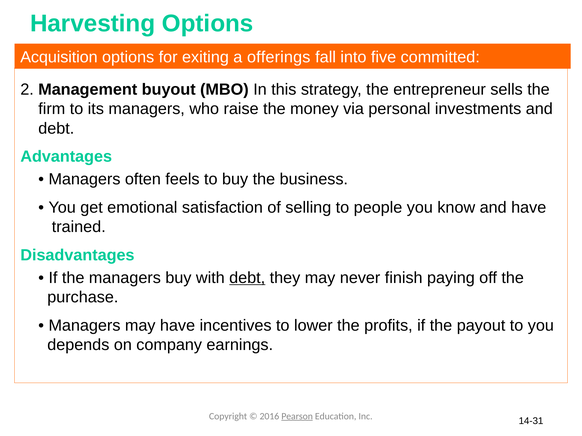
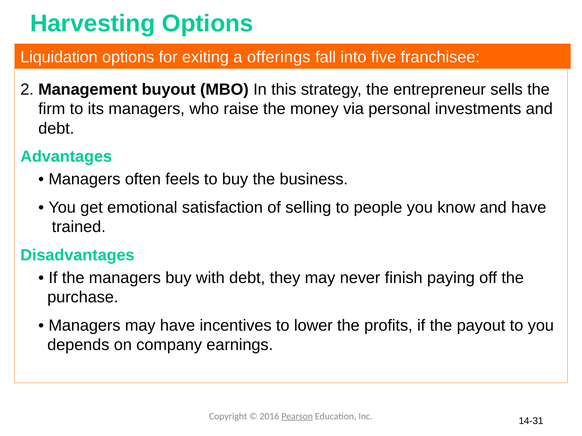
Acquisition: Acquisition -> Liquidation (59, 57)
committed: committed -> franchisee (440, 57)
debt underline: present -> none (247, 278)
